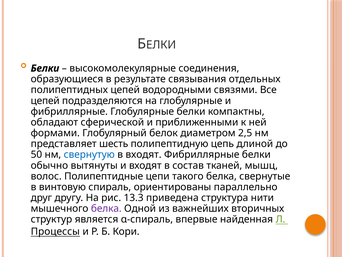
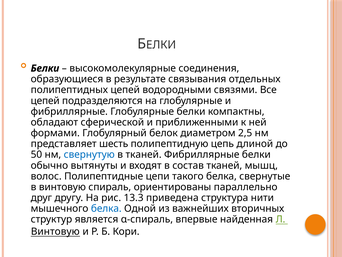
в входят: входят -> тканей (144, 154)
белка colour: purple -> blue (106, 208)
Процессы: Процессы -> Винтовую (55, 231)
